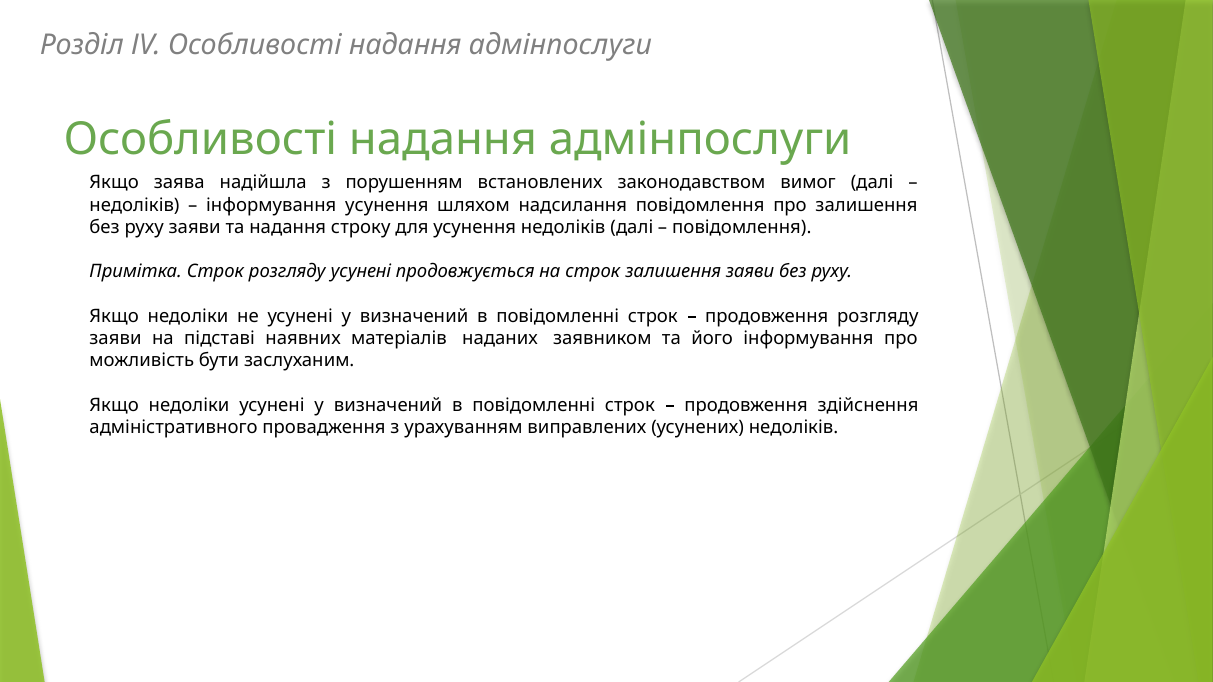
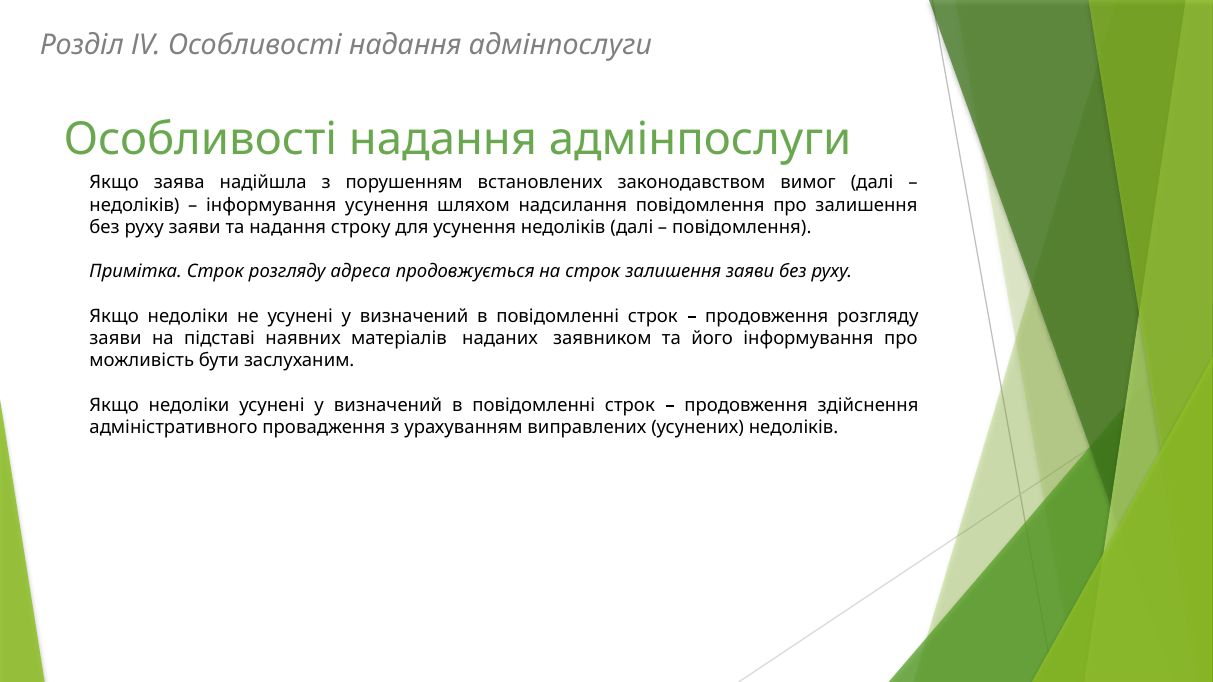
розгляду усунені: усунені -> адреса (361, 272)
